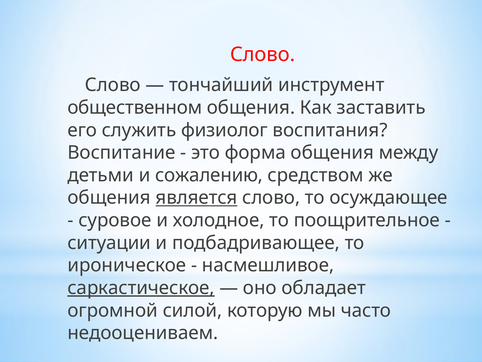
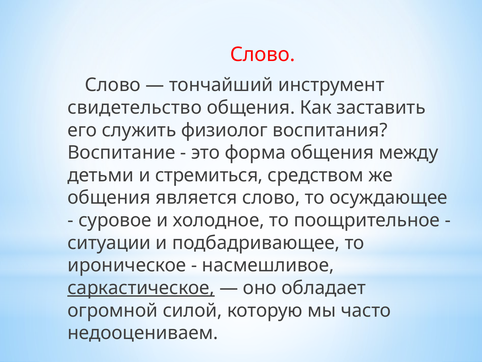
общественном: общественном -> свидетельство (135, 108)
сожалению: сожалению -> стремиться (209, 175)
является underline: present -> none (196, 198)
